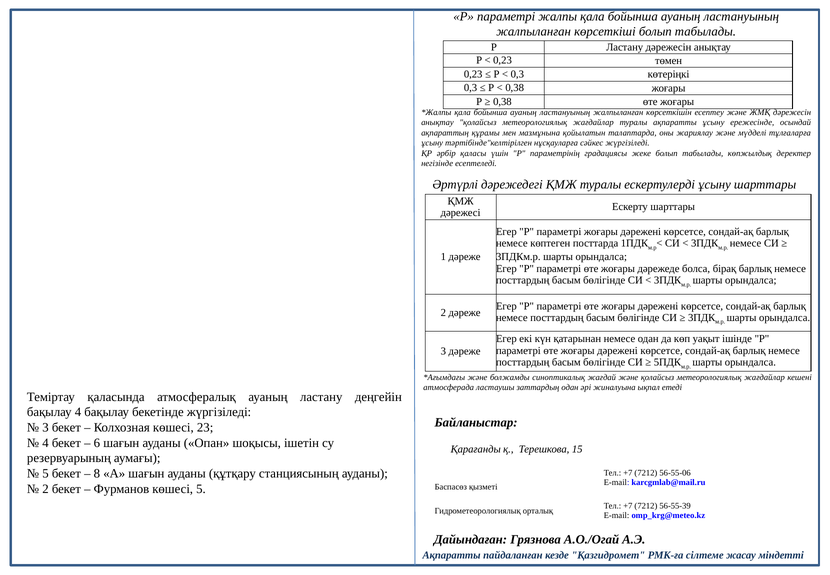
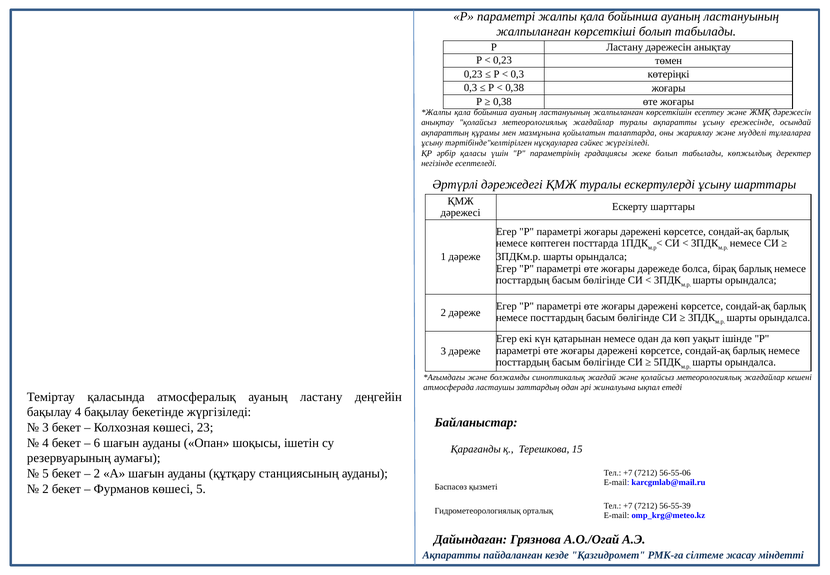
8: 8 -> 2 (97, 473)
